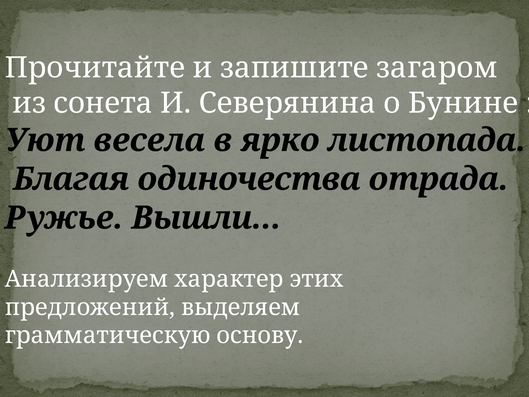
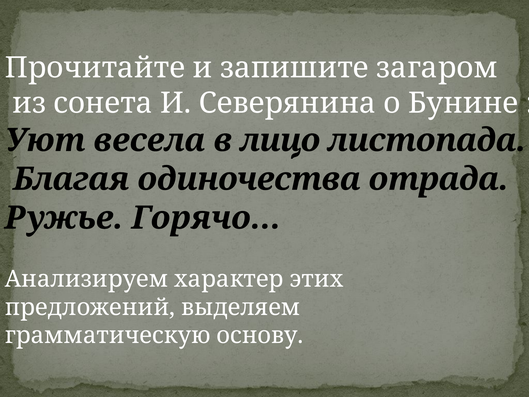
ярко: ярко -> лицо (280, 140)
Вышли: Вышли -> Горячо (206, 218)
